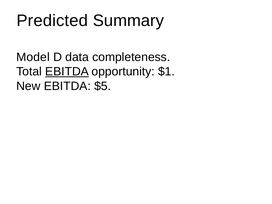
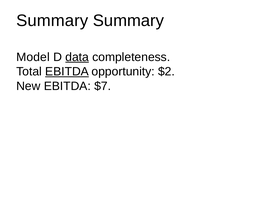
Predicted: Predicted -> Summary (52, 21)
data underline: none -> present (77, 57)
$1: $1 -> $2 (166, 72)
$5: $5 -> $7 (103, 86)
